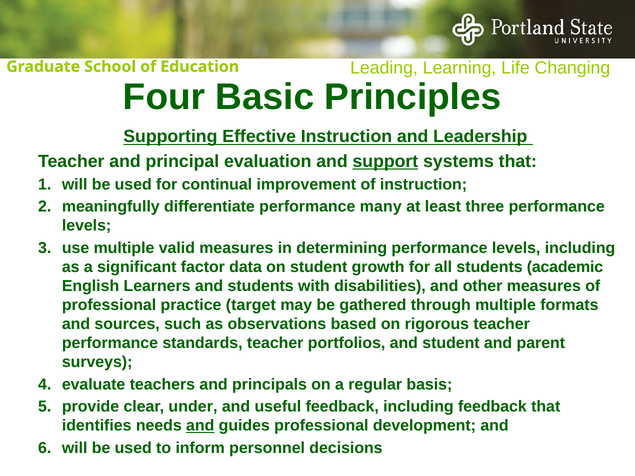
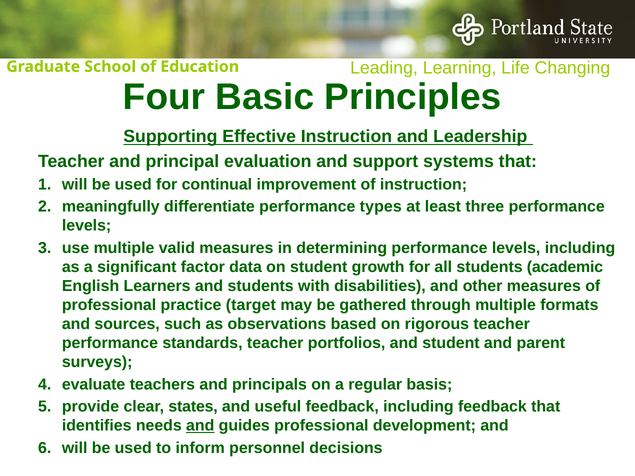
support underline: present -> none (385, 161)
many: many -> types (381, 207)
under: under -> states (193, 407)
